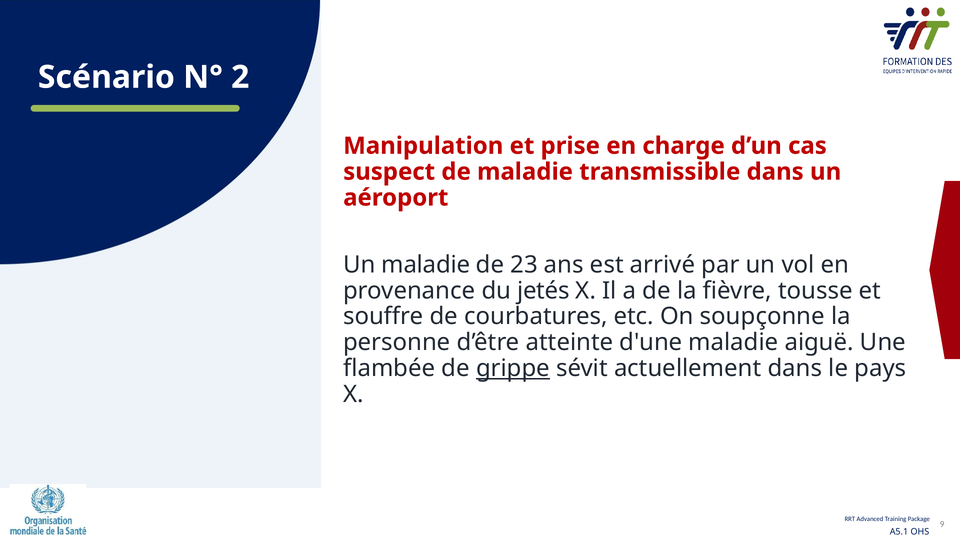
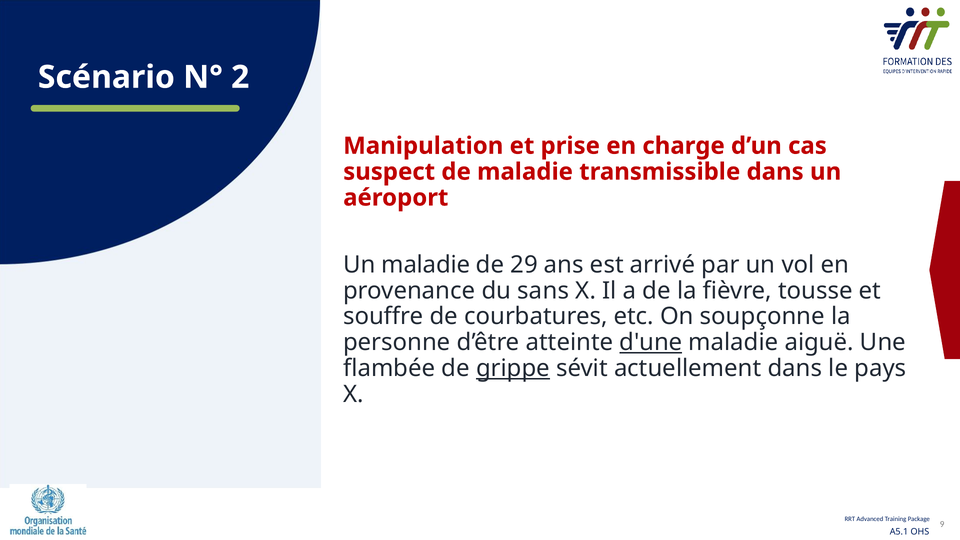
23: 23 -> 29 (524, 265)
jetés: jetés -> sans (543, 291)
d'une underline: none -> present (651, 342)
